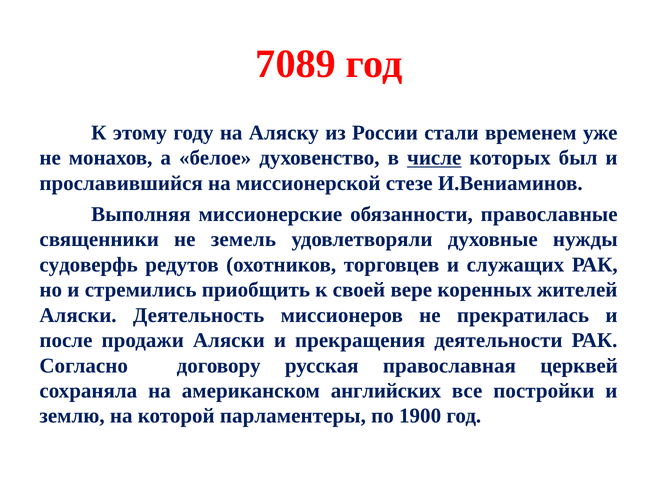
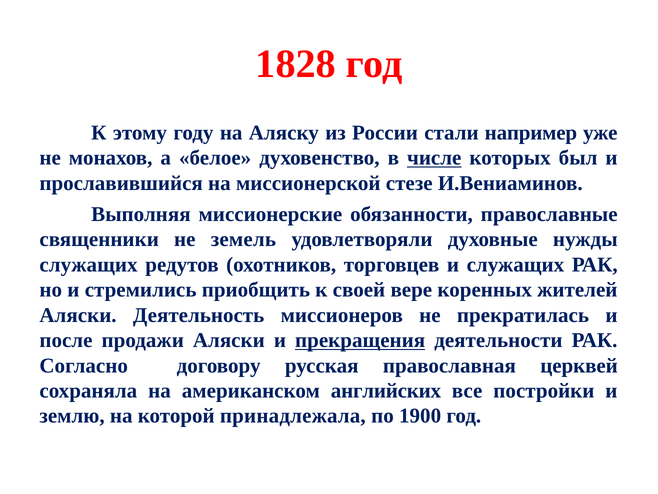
7089: 7089 -> 1828 (296, 64)
временем: временем -> например (531, 133)
судоверфь: судоверфь -> служащих (89, 264)
прекращения underline: none -> present (360, 340)
парламентеры: парламентеры -> принадлежала (293, 416)
